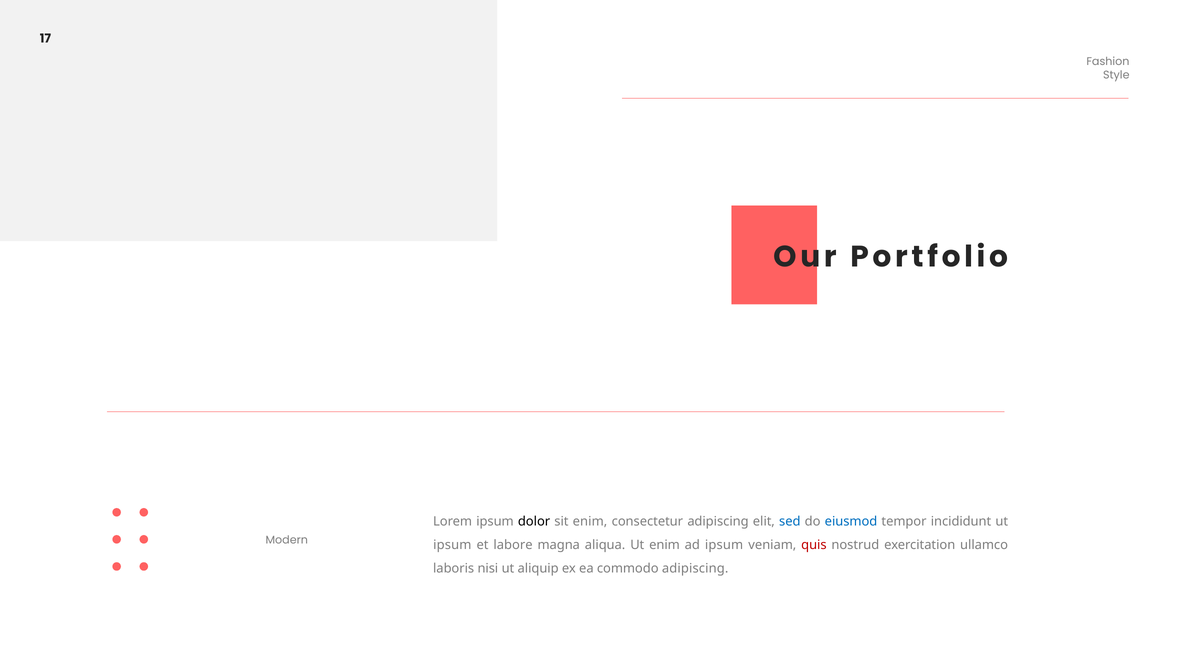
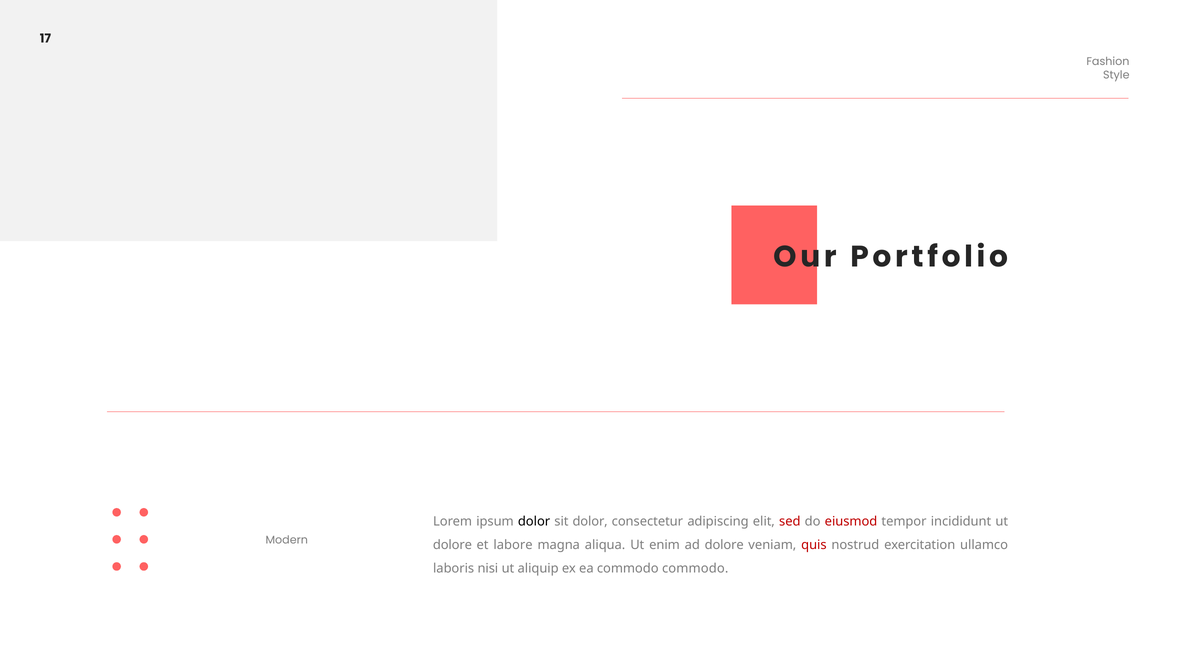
sit enim: enim -> dolor (590, 521)
sed colour: blue -> red (790, 521)
eiusmod colour: blue -> red (851, 521)
ipsum: ipsum -> dolore (452, 545)
ad ipsum: ipsum -> dolore (724, 545)
commodo adipiscing: adipiscing -> commodo (695, 568)
